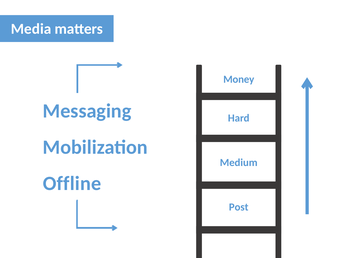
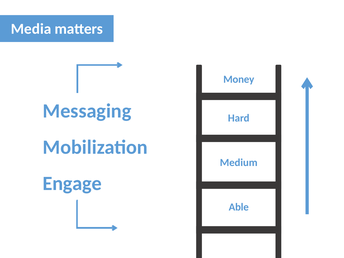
Offline: Offline -> Engage (72, 183)
Post: Post -> Able (239, 207)
